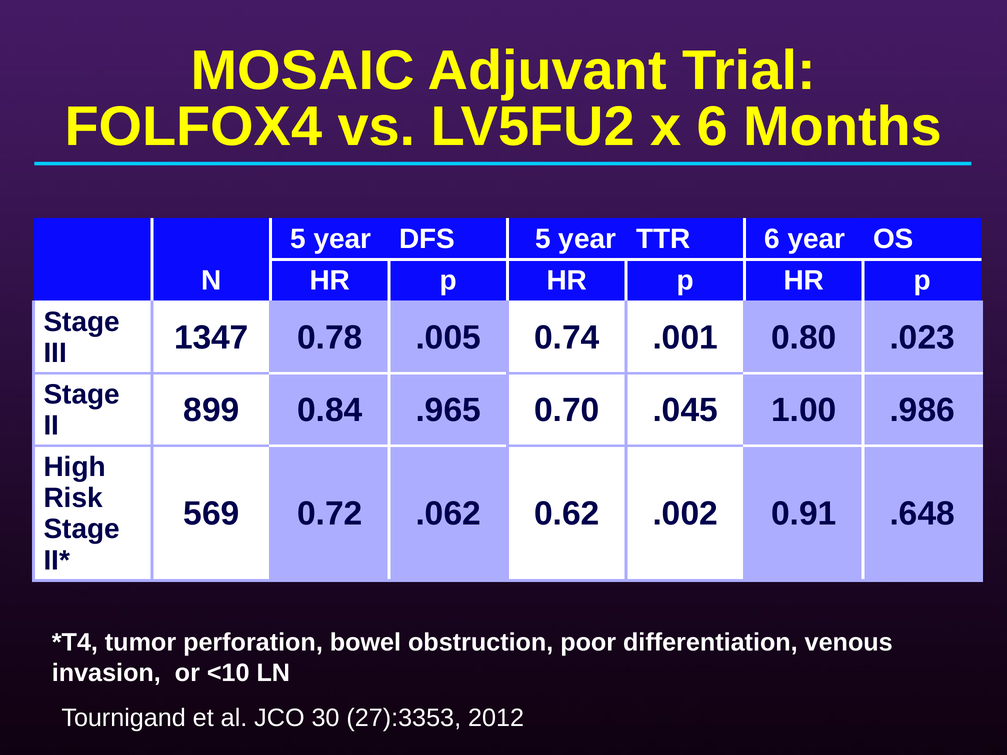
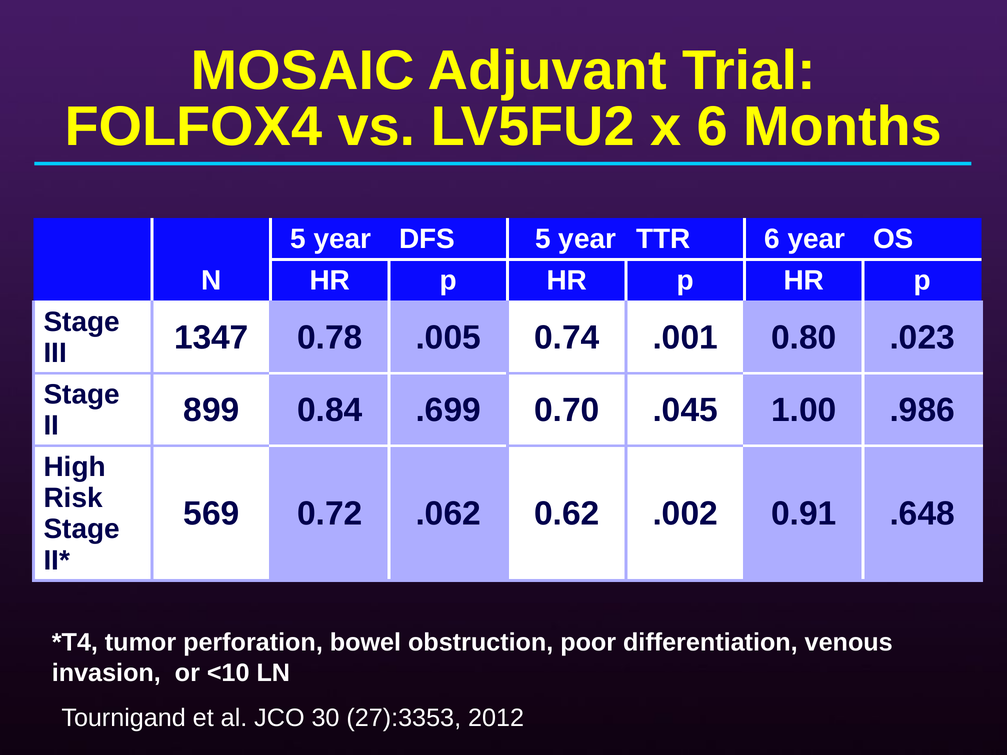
.965: .965 -> .699 (448, 410)
